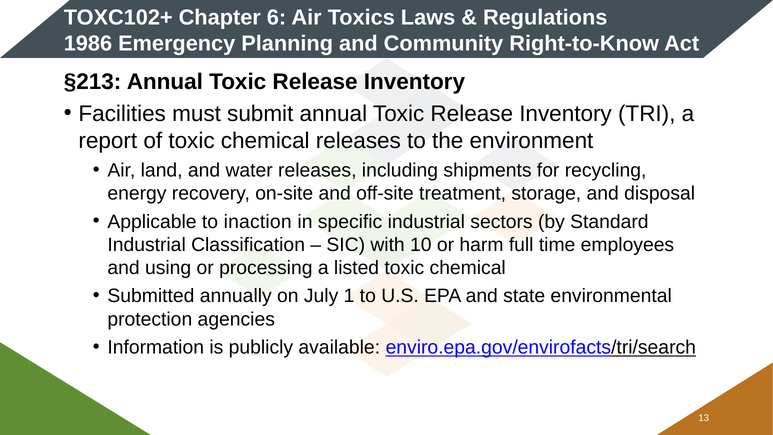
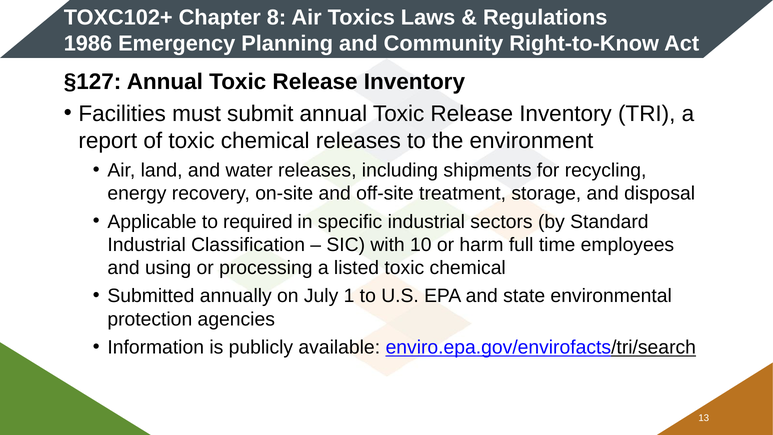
6: 6 -> 8 (277, 17)
§213: §213 -> §127 (93, 82)
inaction: inaction -> required (258, 222)
